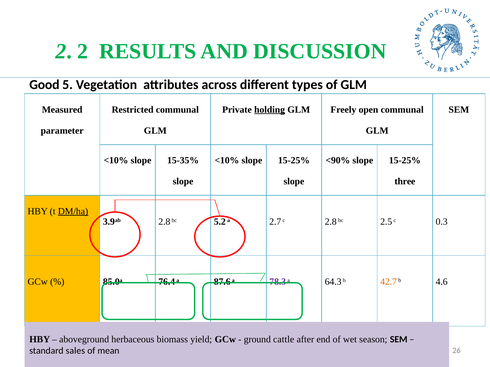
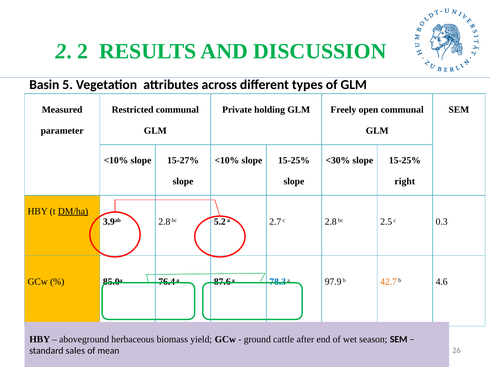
Good: Good -> Basin (44, 85)
holding underline: present -> none (270, 110)
15-35%: 15-35% -> 15-27% (183, 161)
<90%: <90% -> <30% (338, 161)
three: three -> right (405, 182)
78.3 colour: purple -> blue (278, 282)
64.3: 64.3 -> 97.9 (333, 282)
